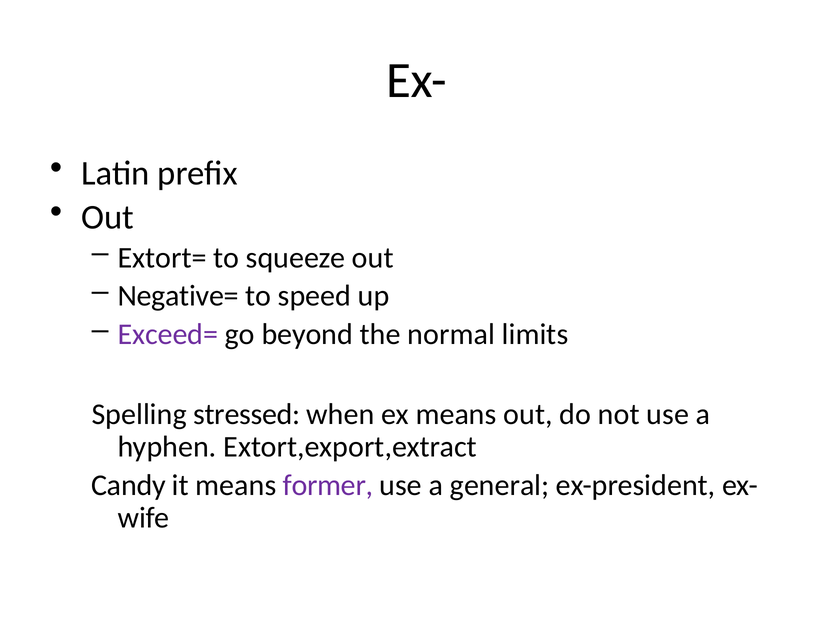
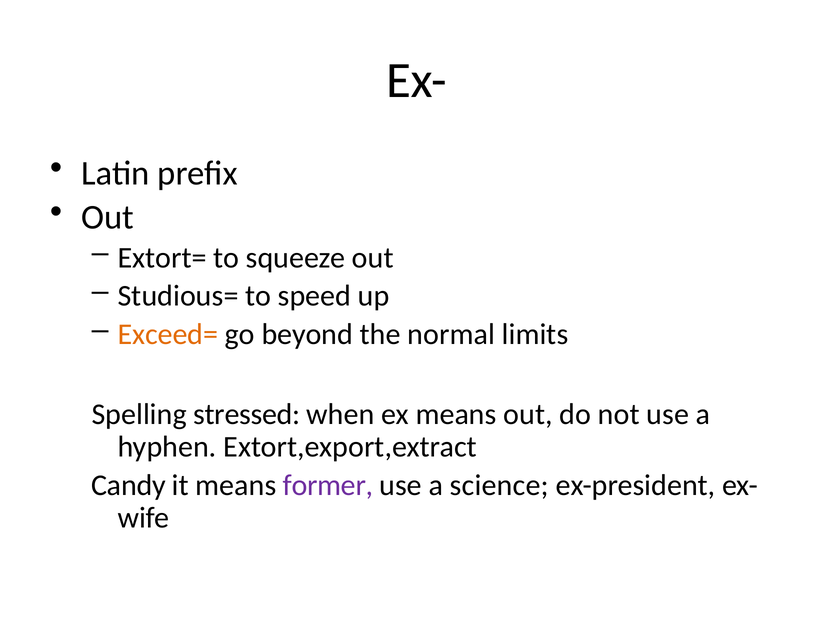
Negative=: Negative= -> Studious= (178, 296)
Exceed= colour: purple -> orange (168, 334)
general: general -> science (499, 485)
